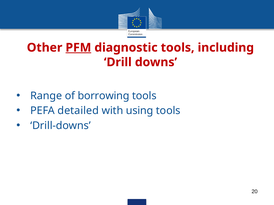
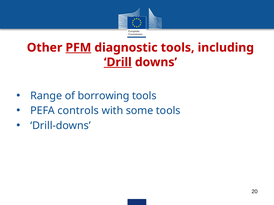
Drill underline: none -> present (118, 62)
detailed: detailed -> controls (78, 111)
using: using -> some (140, 111)
